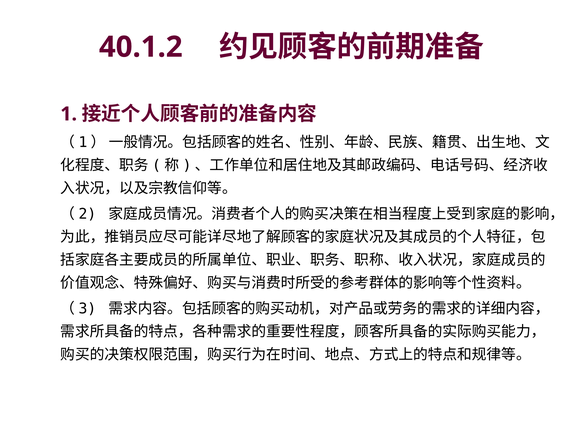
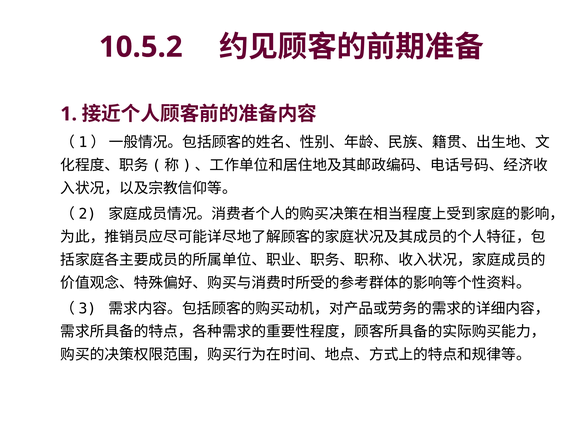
40.1.2: 40.1.2 -> 10.5.2 (141, 47)
